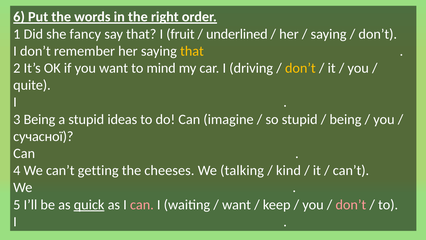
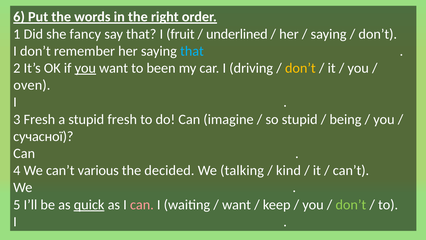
that colour: yellow -> light blue (192, 51)
you underline: none -> present (85, 68)
mind: mind -> been (161, 68)
quite: quite -> oven (32, 85)
3 Being: Being -> Fresh (39, 119)
stupid ideas: ideas -> fresh (122, 119)
getting: getting -> various (98, 170)
cheeses: cheeses -> decided (169, 170)
don’t colour: pink -> light green (351, 204)
